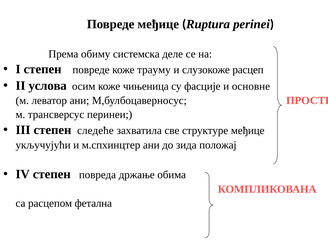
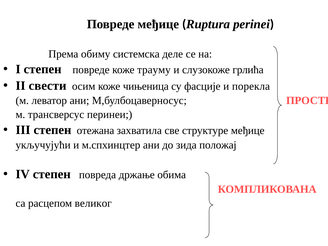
расцеп: расцеп -> грлића (248, 70)
услова: услова -> свести (48, 86)
основне: основне -> порекла (251, 86)
следеће: следеће -> отежана (96, 131)
фетална: фетална -> великог (93, 203)
